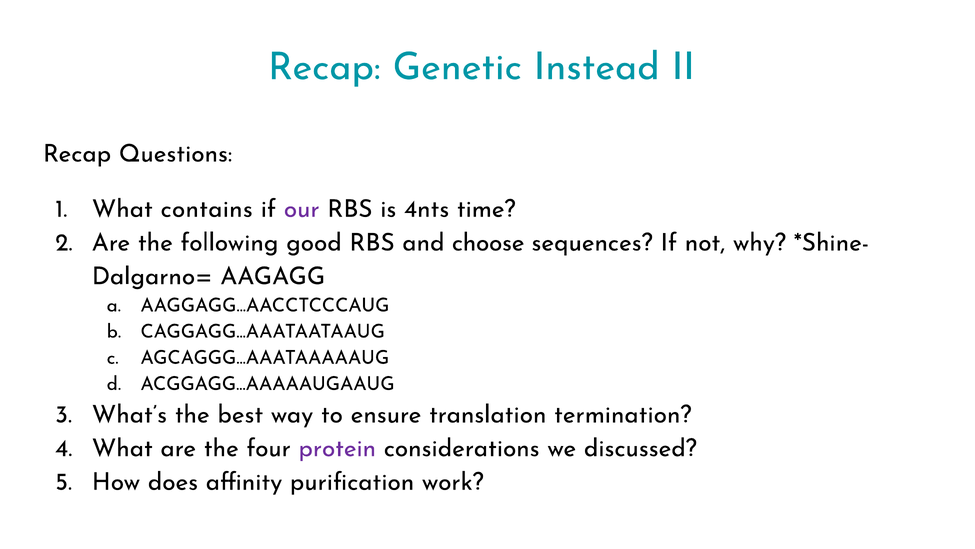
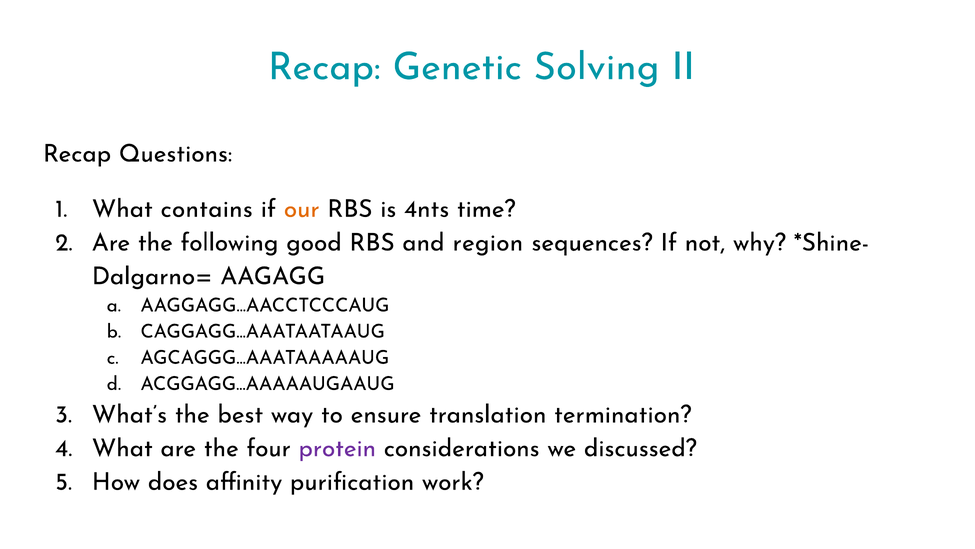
Instead: Instead -> Solving (597, 67)
our colour: purple -> orange (302, 209)
choose: choose -> region (488, 242)
